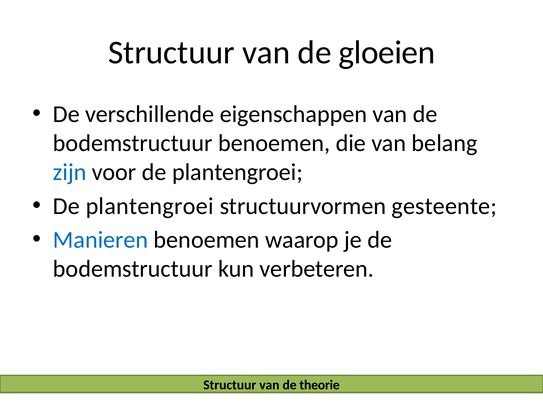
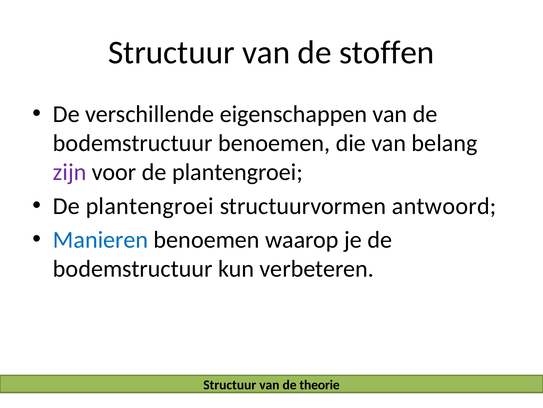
gloeien: gloeien -> stoffen (387, 53)
zijn colour: blue -> purple (70, 172)
gesteente: gesteente -> antwoord (444, 206)
